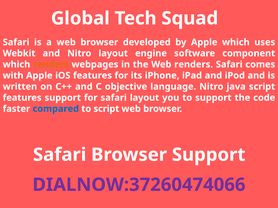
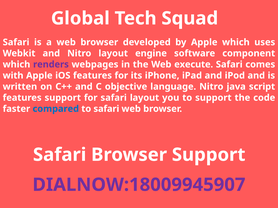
renders colour: orange -> purple (51, 65)
Web renders: renders -> execute (194, 65)
to script: script -> safari (106, 109)
DIALNOW:37260474066: DIALNOW:37260474066 -> DIALNOW:18009945907 (139, 185)
